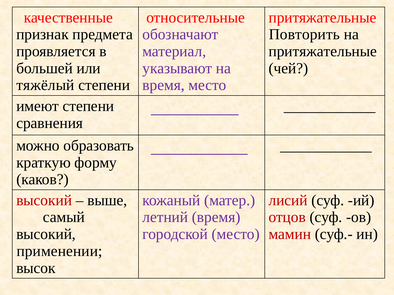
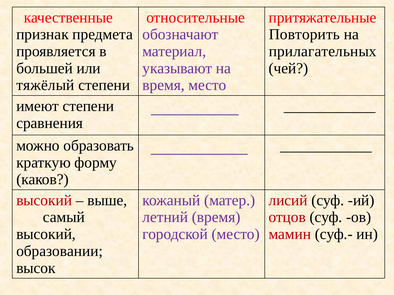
притяжательные: притяжательные -> прилагательных (323, 51)
применении: применении -> образовании (60, 251)
